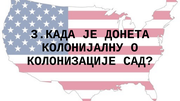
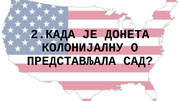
3.КАДА: 3.КАДА -> 2.КАДА (53, 34)
КОЛОНИЗАЦИЈЕ: КОЛОНИЗАЦИЈЕ -> ПРЕДСТАВЉАЛА (71, 61)
